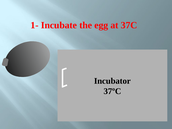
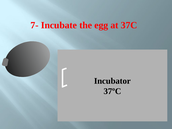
1-: 1- -> 7- (35, 25)
